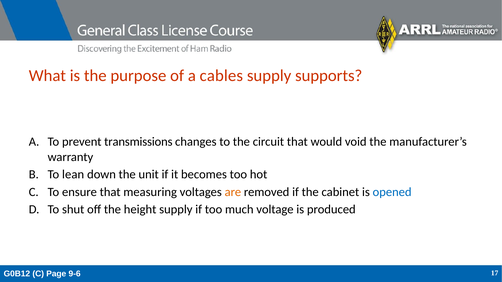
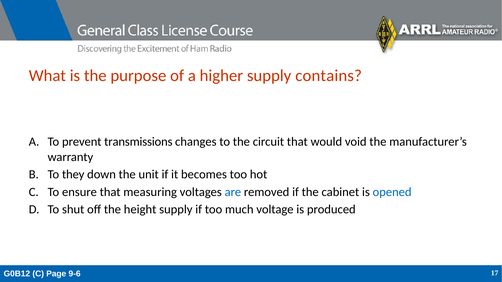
cables: cables -> higher (221, 76)
supports: supports -> contains (329, 76)
lean: lean -> they (73, 175)
are colour: orange -> blue (233, 192)
